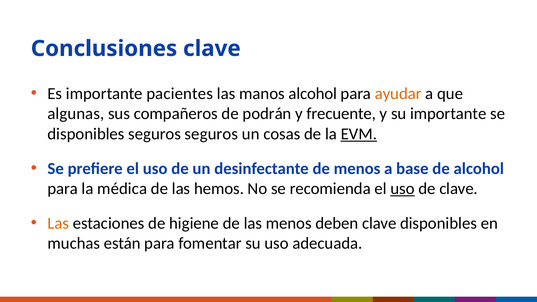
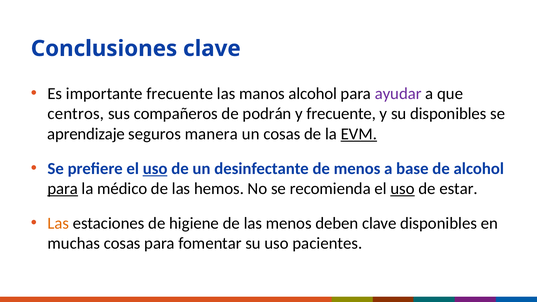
importante pacientes: pacientes -> frecuente (180, 94)
ayudar colour: orange -> purple (398, 94)
algunas: algunas -> centros (76, 114)
su importante: importante -> disponibles (448, 114)
disponibles: disponibles -> aprendizaje (86, 134)
seguros seguros: seguros -> manera (211, 134)
uso underline: none -> present (155, 169)
para underline: none -> present (63, 189)
médica: médica -> médico (122, 189)
de clave: clave -> estar (459, 189)
muchas están: están -> cosas (122, 244)
adecuada: adecuada -> pacientes (327, 244)
